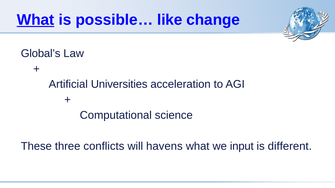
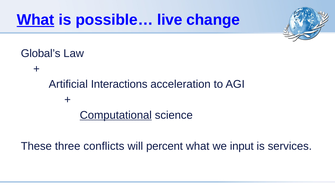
like: like -> live (170, 20)
Universities: Universities -> Interactions (119, 84)
Computational underline: none -> present (116, 115)
havens: havens -> percent (164, 146)
different: different -> services (290, 146)
